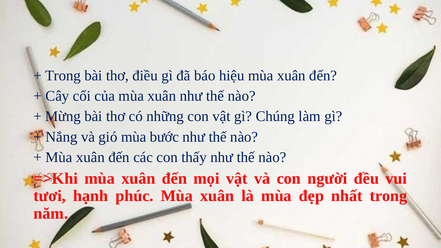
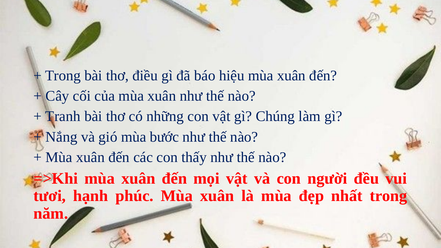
Mừng: Mừng -> Tranh (63, 117)
